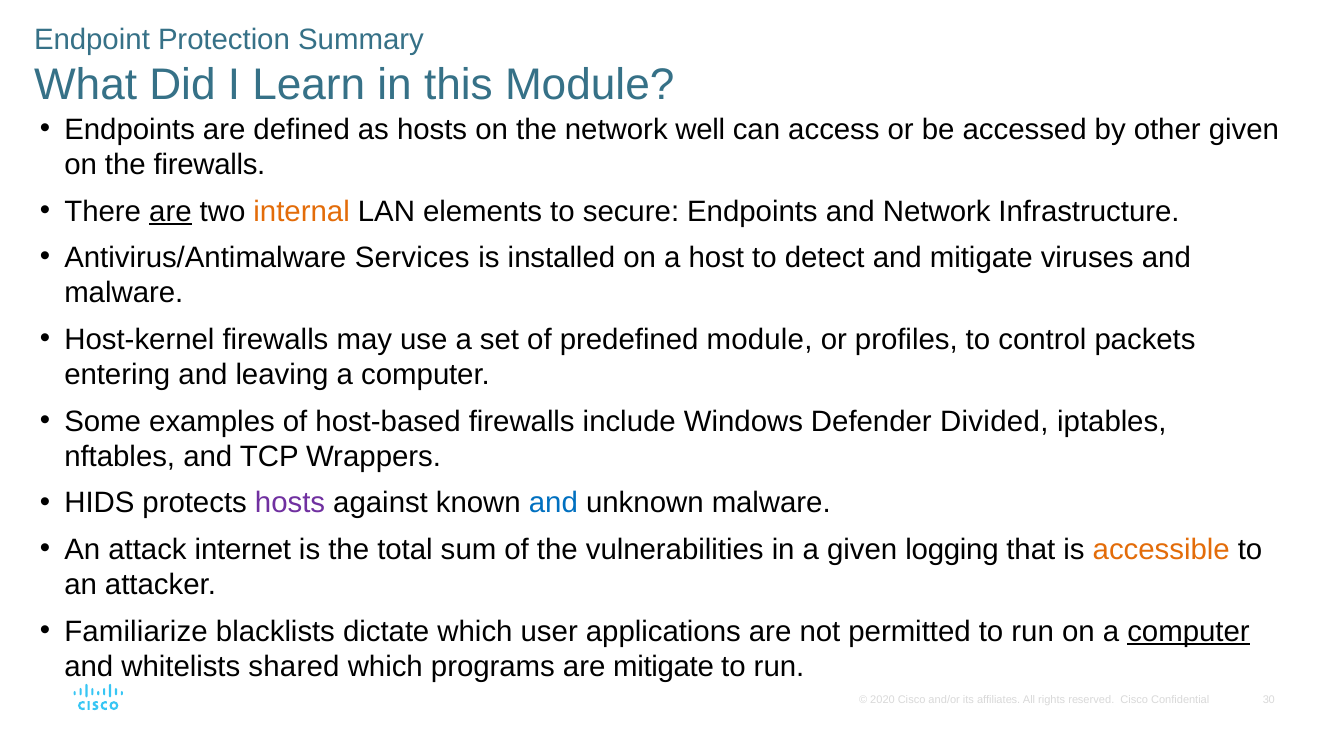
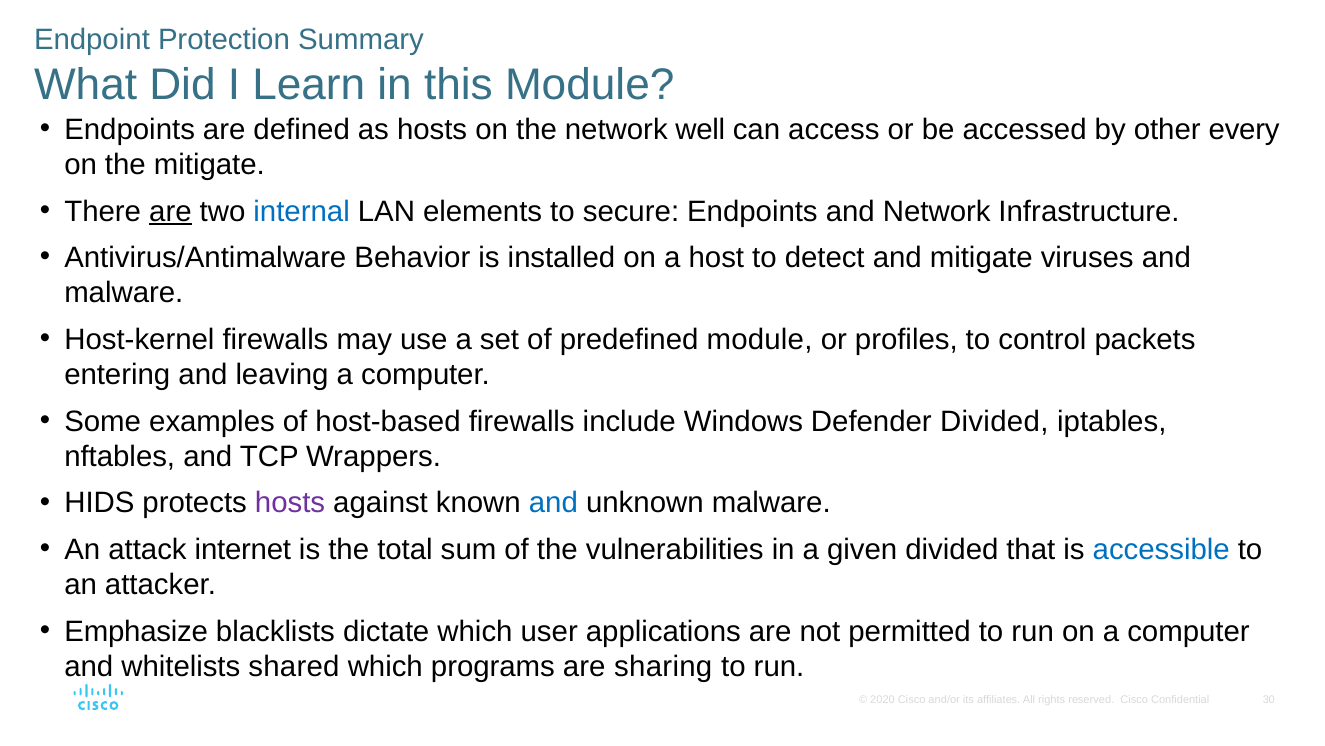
other given: given -> every (1244, 130)
the firewalls: firewalls -> mitigate (209, 165)
internal colour: orange -> blue (302, 211)
Services: Services -> Behavior (412, 258)
given logging: logging -> divided (952, 549)
accessible colour: orange -> blue (1161, 549)
Familiarize: Familiarize -> Emphasize (136, 631)
computer underline: present -> none (1188, 631)
are mitigate: mitigate -> sharing (663, 666)
